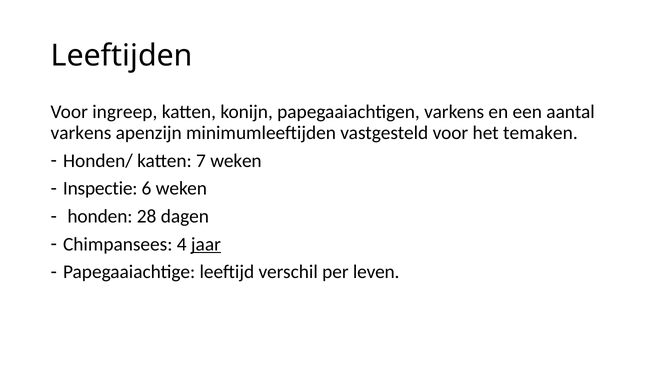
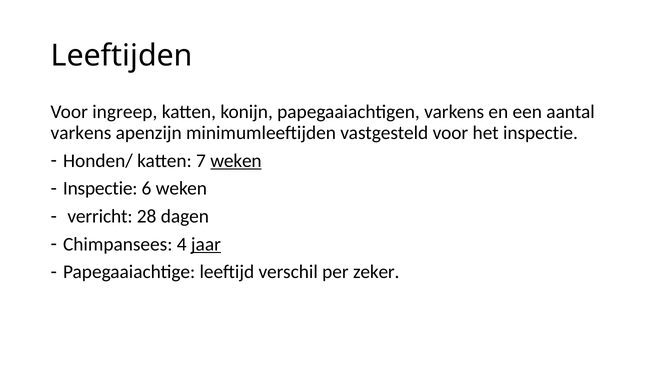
het temaken: temaken -> inspectie (541, 133)
weken underline: none -> present (236, 161)
honden: honden -> verricht (100, 217)
leven: leven -> zeker (376, 272)
